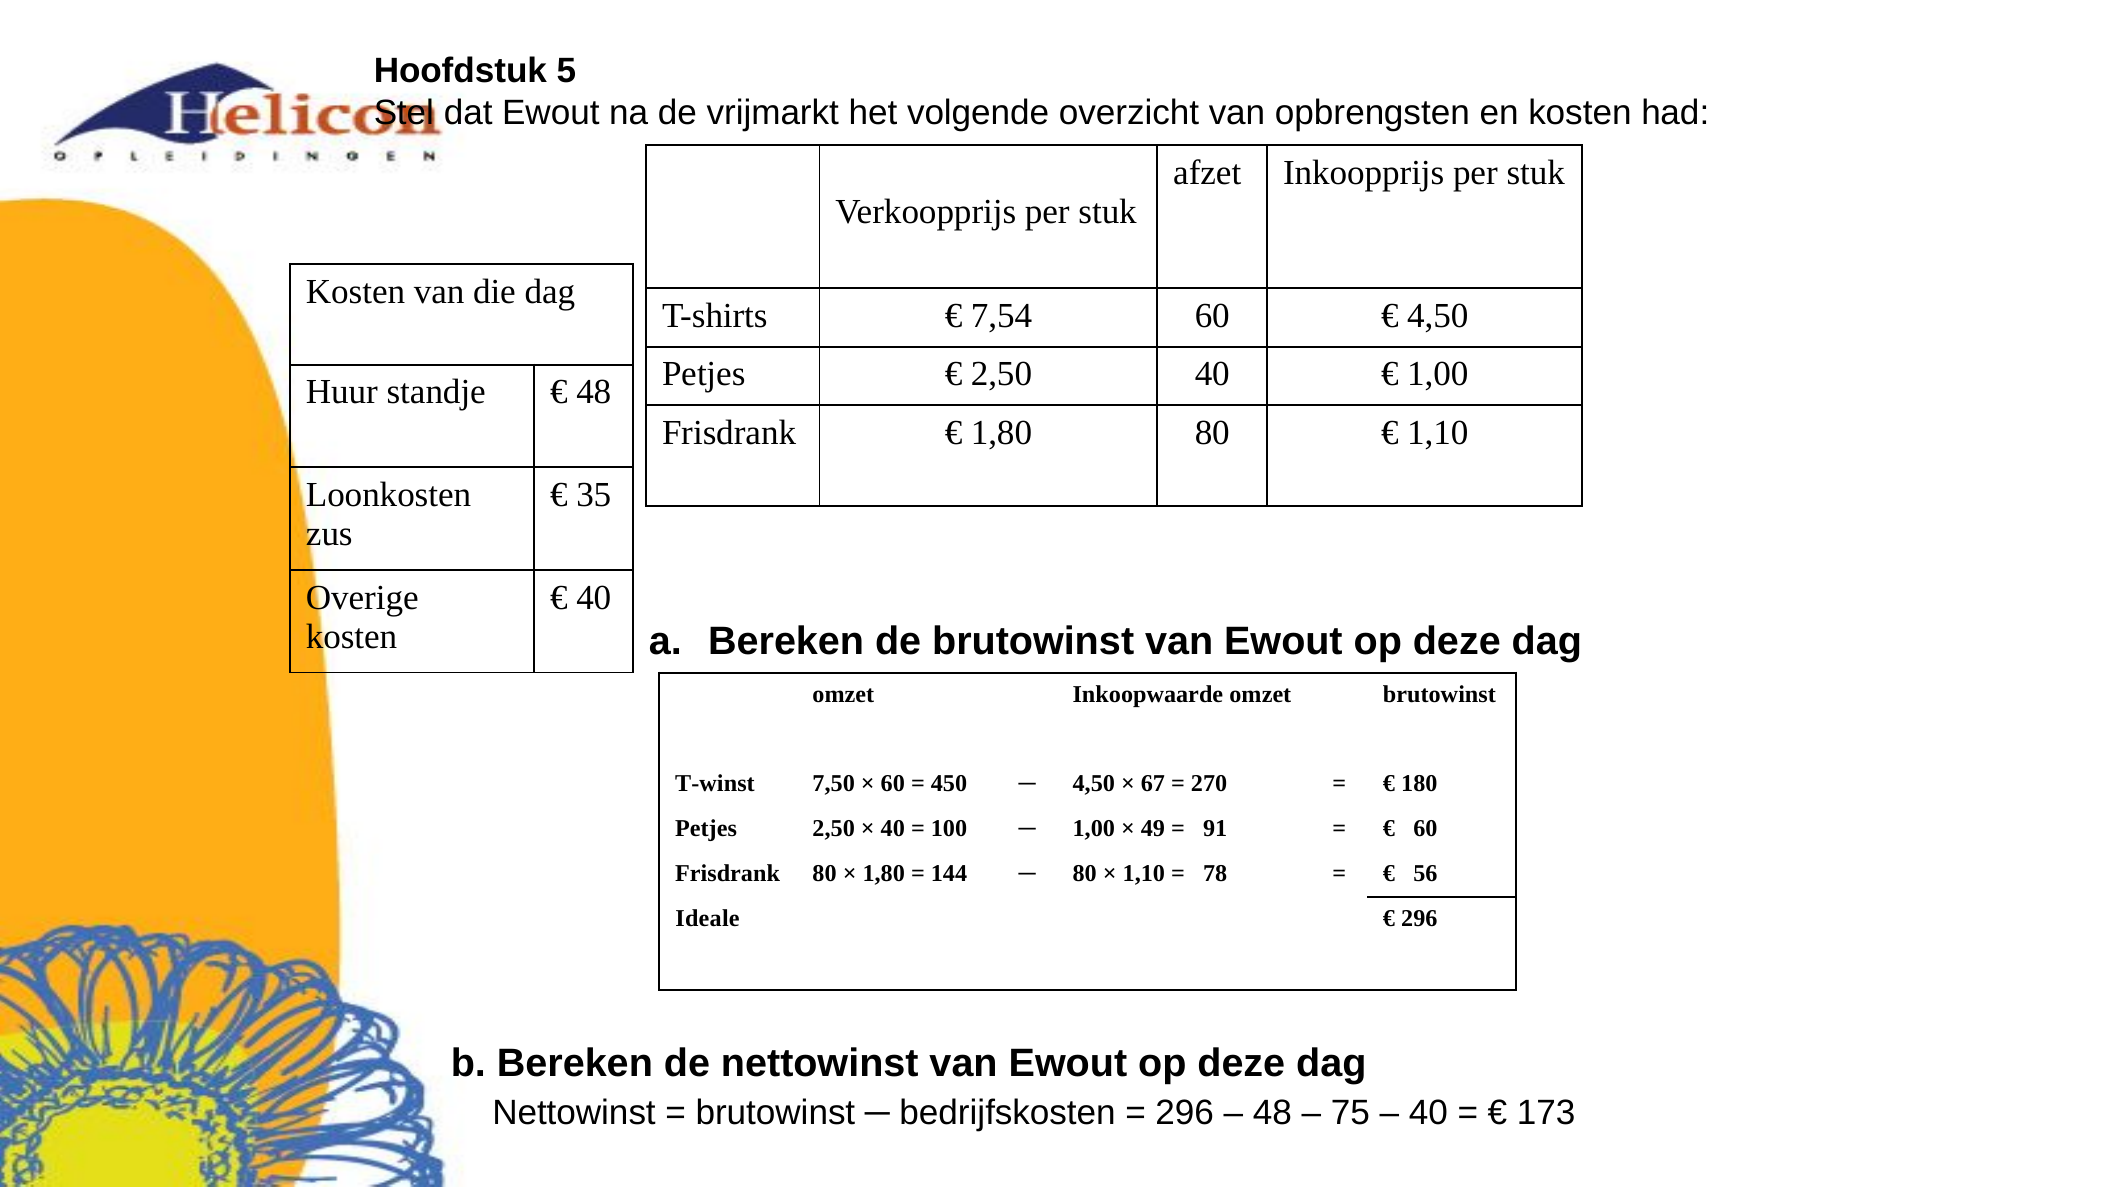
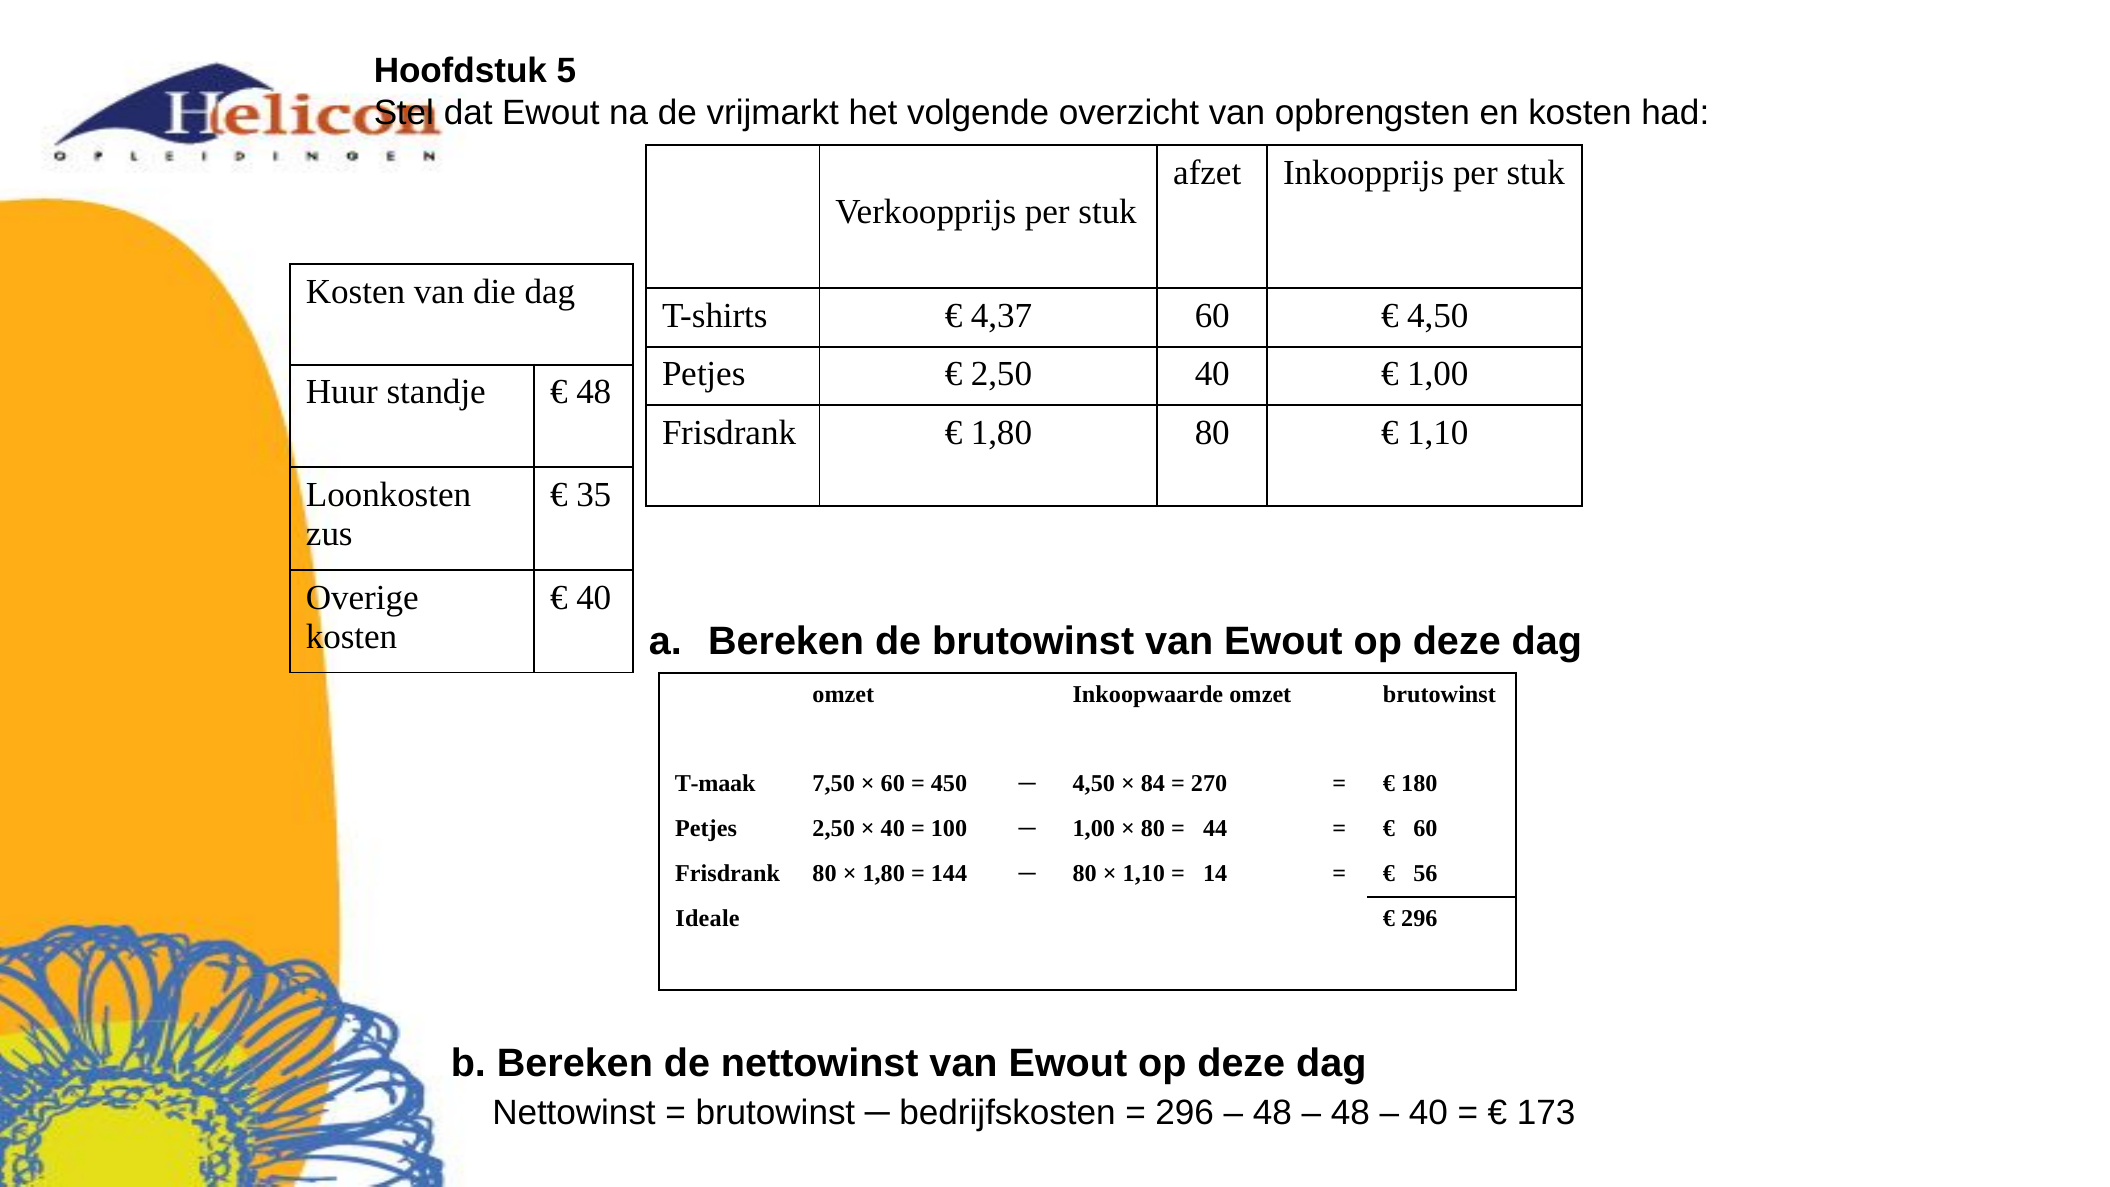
7,54: 7,54 -> 4,37 (1002, 316)
T-winst: T-winst -> T-maak (715, 784)
67: 67 -> 84 (1153, 784)
49: 49 -> 80 (1153, 829)
91: 91 -> 44 (1215, 829)
78: 78 -> 14 (1215, 874)
75: 75 -> 48 (1350, 1113)
